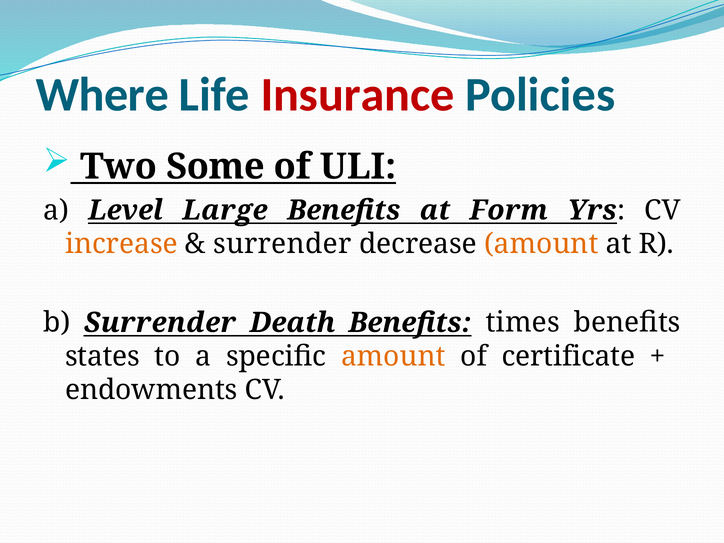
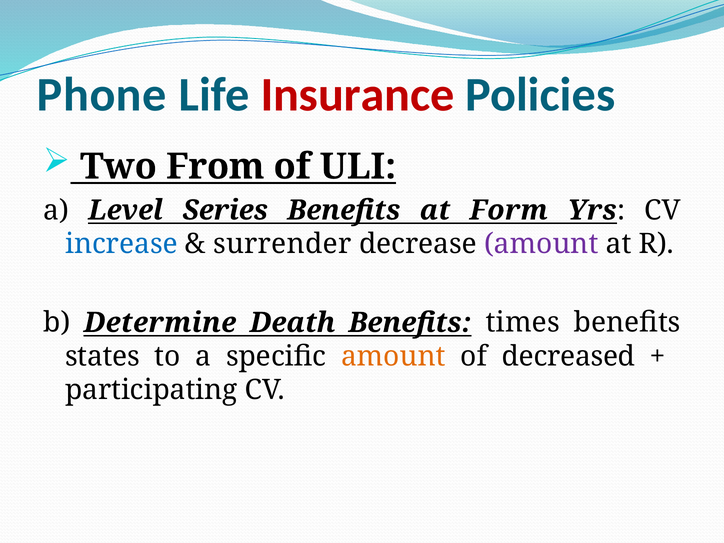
Where: Where -> Phone (102, 95)
Some: Some -> From (215, 167)
Large: Large -> Series (225, 210)
increase colour: orange -> blue (121, 244)
amount colour: orange -> purple (541, 244)
b Surrender: Surrender -> Determine (160, 323)
certificate: certificate -> decreased (569, 356)
endowments: endowments -> participating (151, 390)
